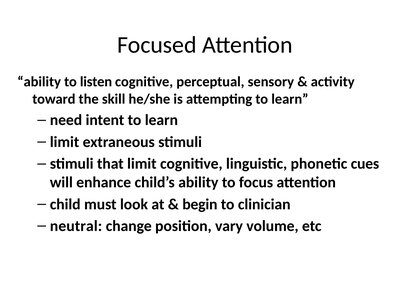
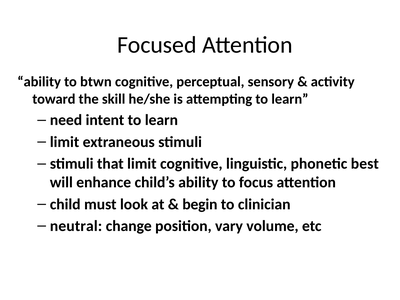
listen: listen -> btwn (96, 82)
cues: cues -> best (365, 164)
